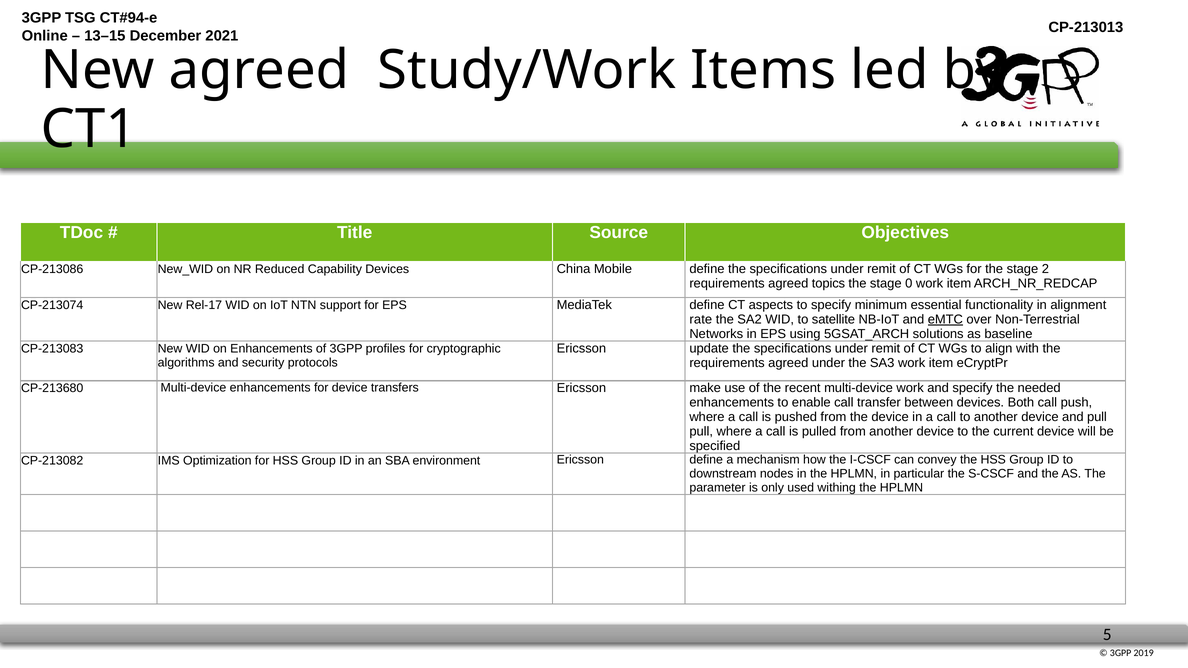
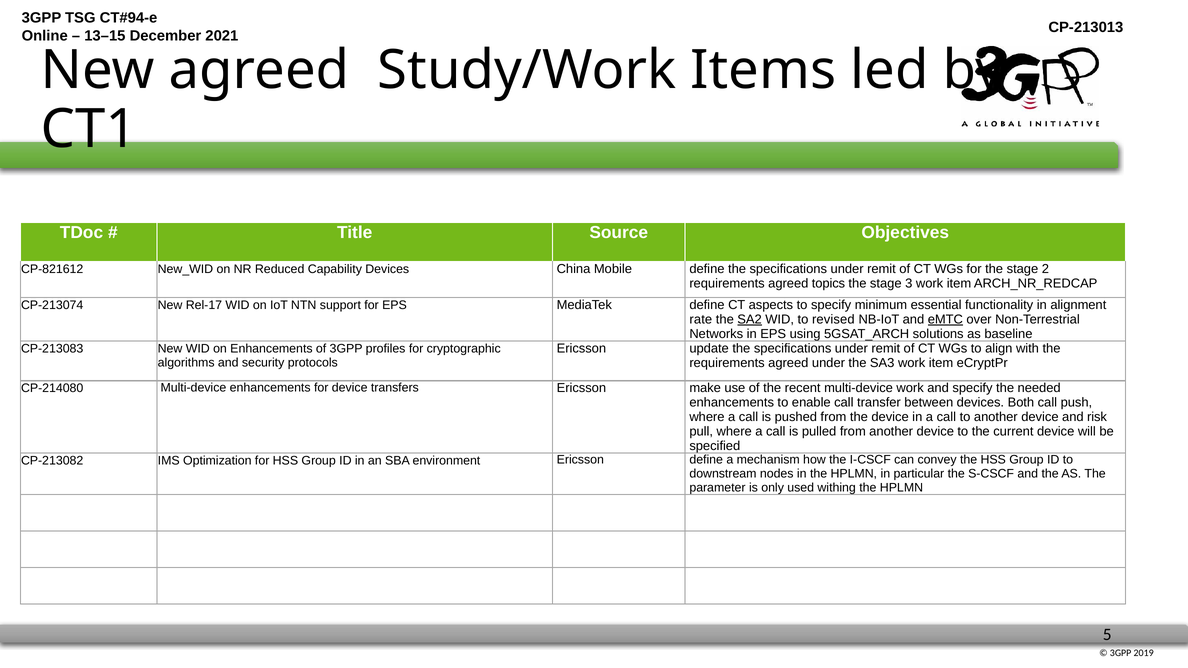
CP-213086: CP-213086 -> CP-821612 (52, 269)
0: 0 -> 3 (909, 284)
SA2 underline: none -> present (750, 320)
satellite: satellite -> revised (833, 320)
CP-213680: CP-213680 -> CP-214080 (52, 389)
and pull: pull -> risk (1097, 417)
